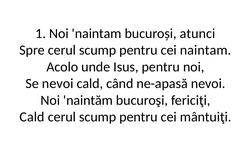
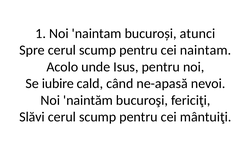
Se nevoi: nevoi -> iubire (58, 84)
Cald: Cald -> Slăvi (32, 117)
